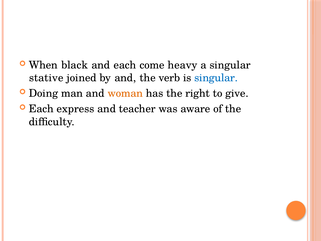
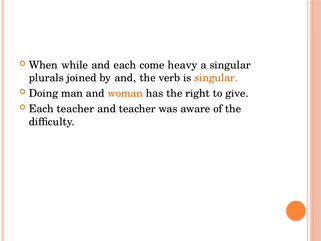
black: black -> while (75, 65)
stative: stative -> plurals (46, 78)
singular colour: blue -> orange (216, 78)
Each express: express -> teacher (75, 109)
